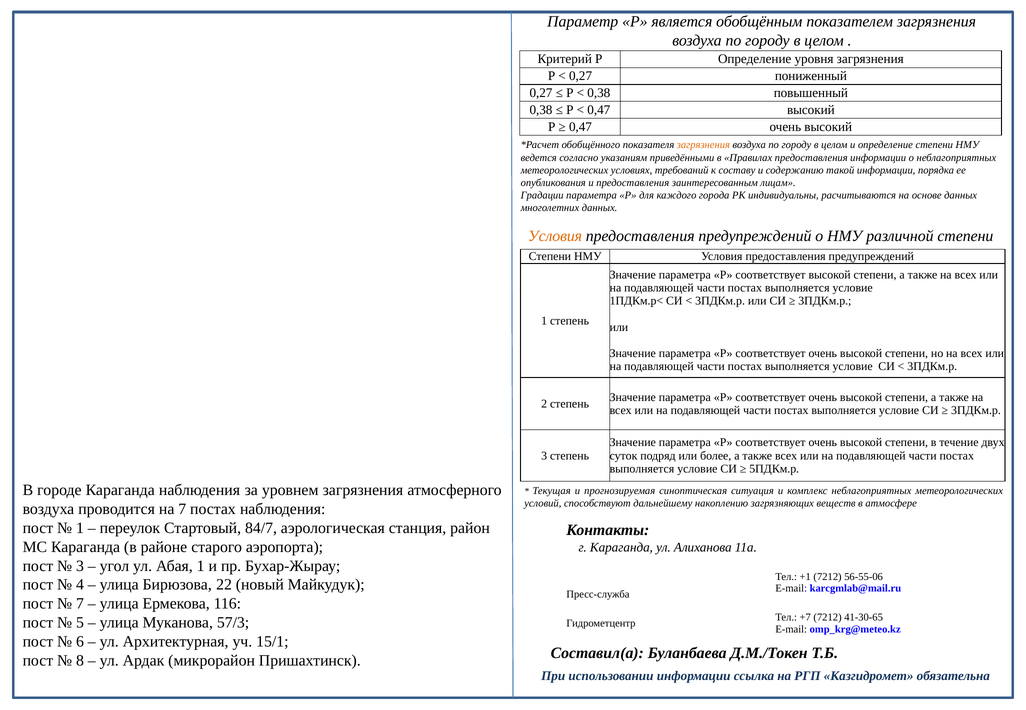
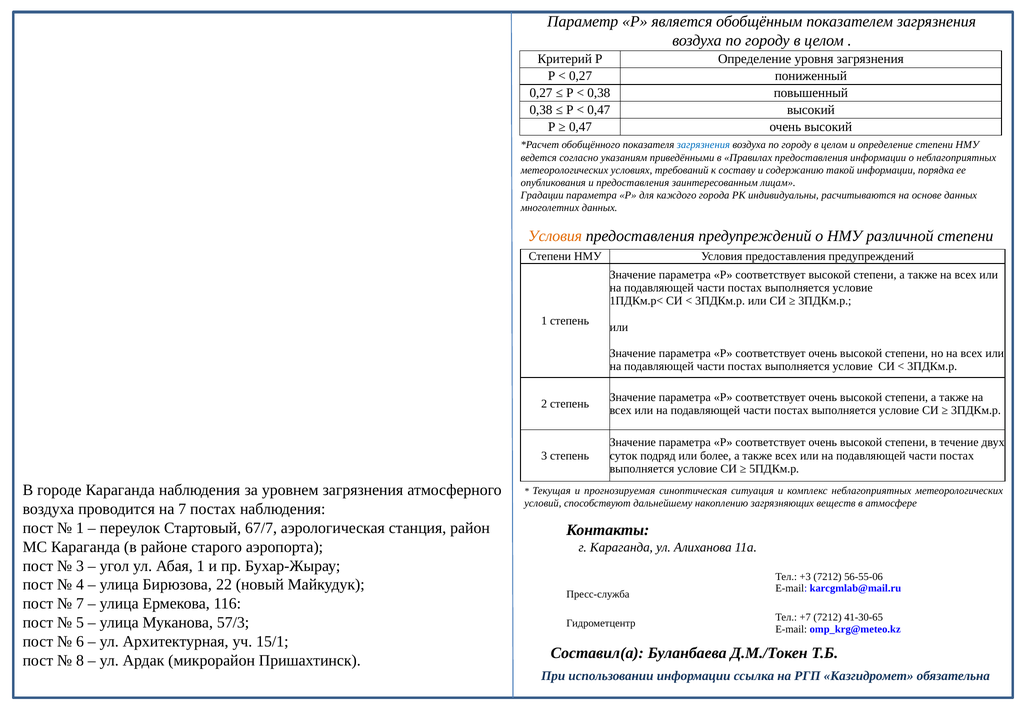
загрязнения colour: orange -> blue (703, 145)
84/7: 84/7 -> 67/7 (261, 528)
+1: +1 -> +3 (805, 577)
